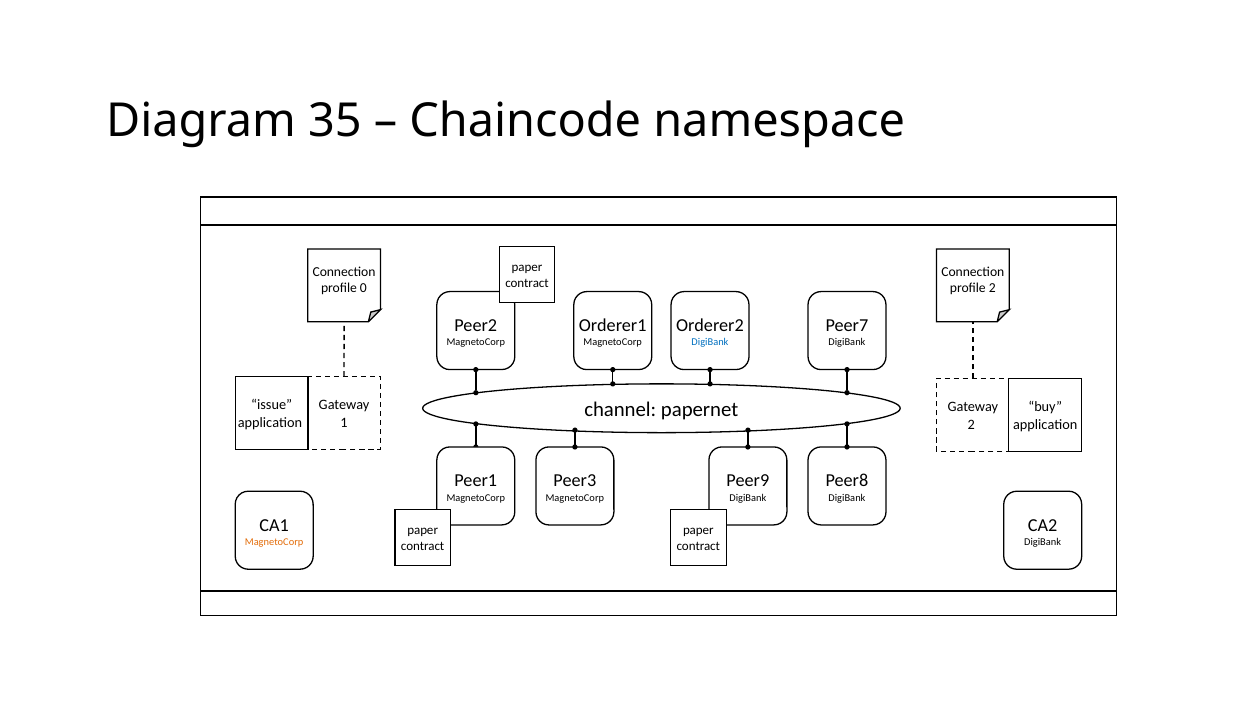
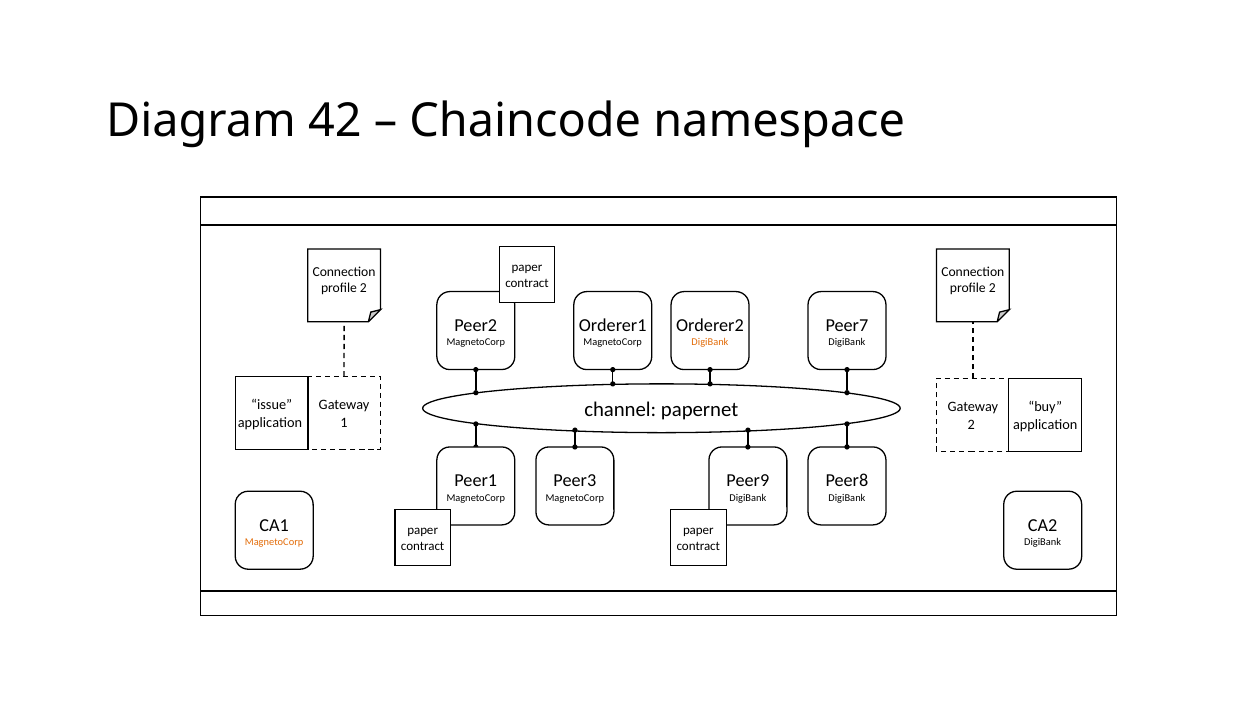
35: 35 -> 42 (335, 121)
0: 0 -> 2 (363, 288)
DigiBank colour: blue -> orange (710, 342)
